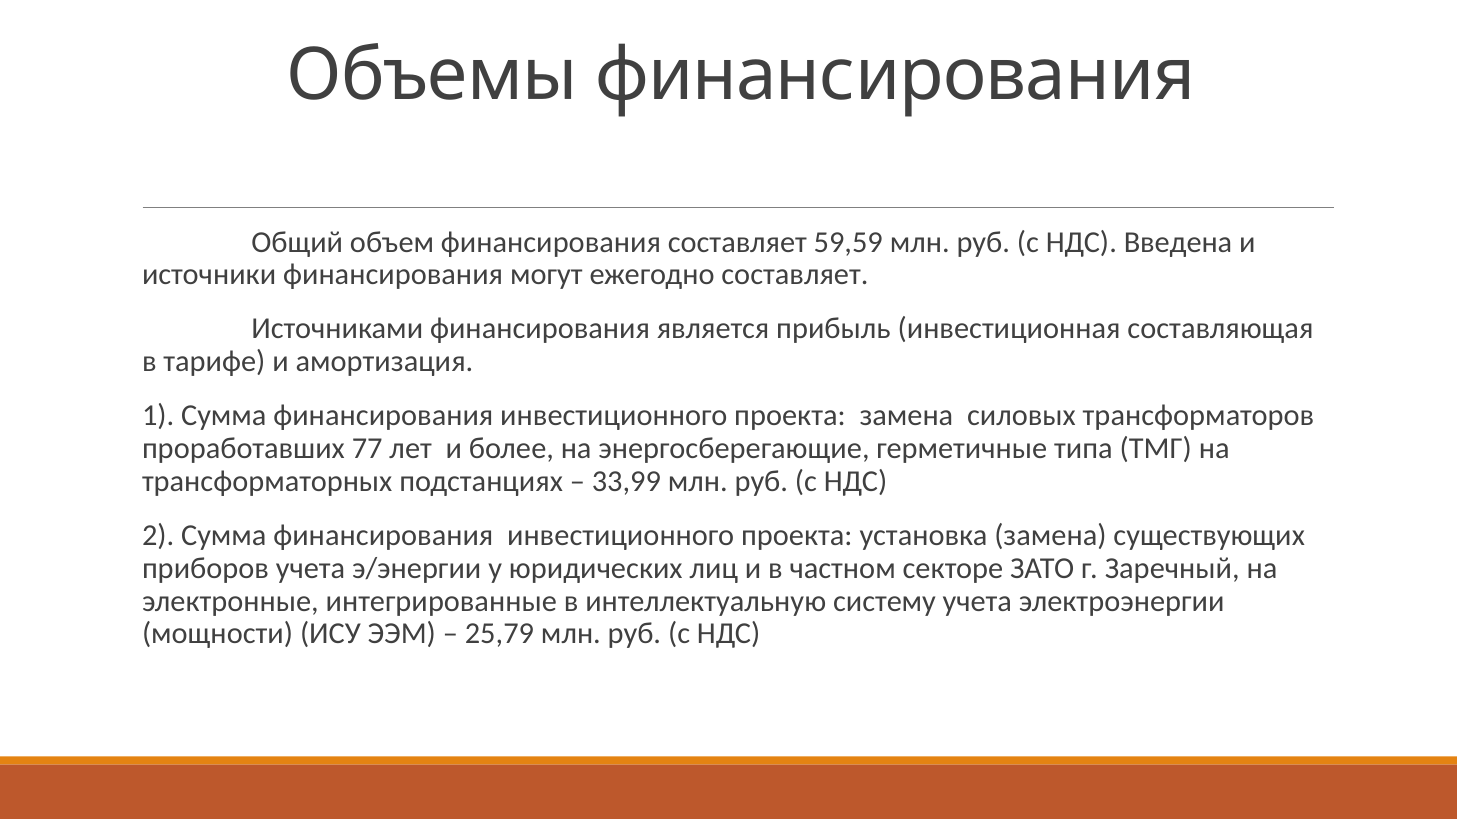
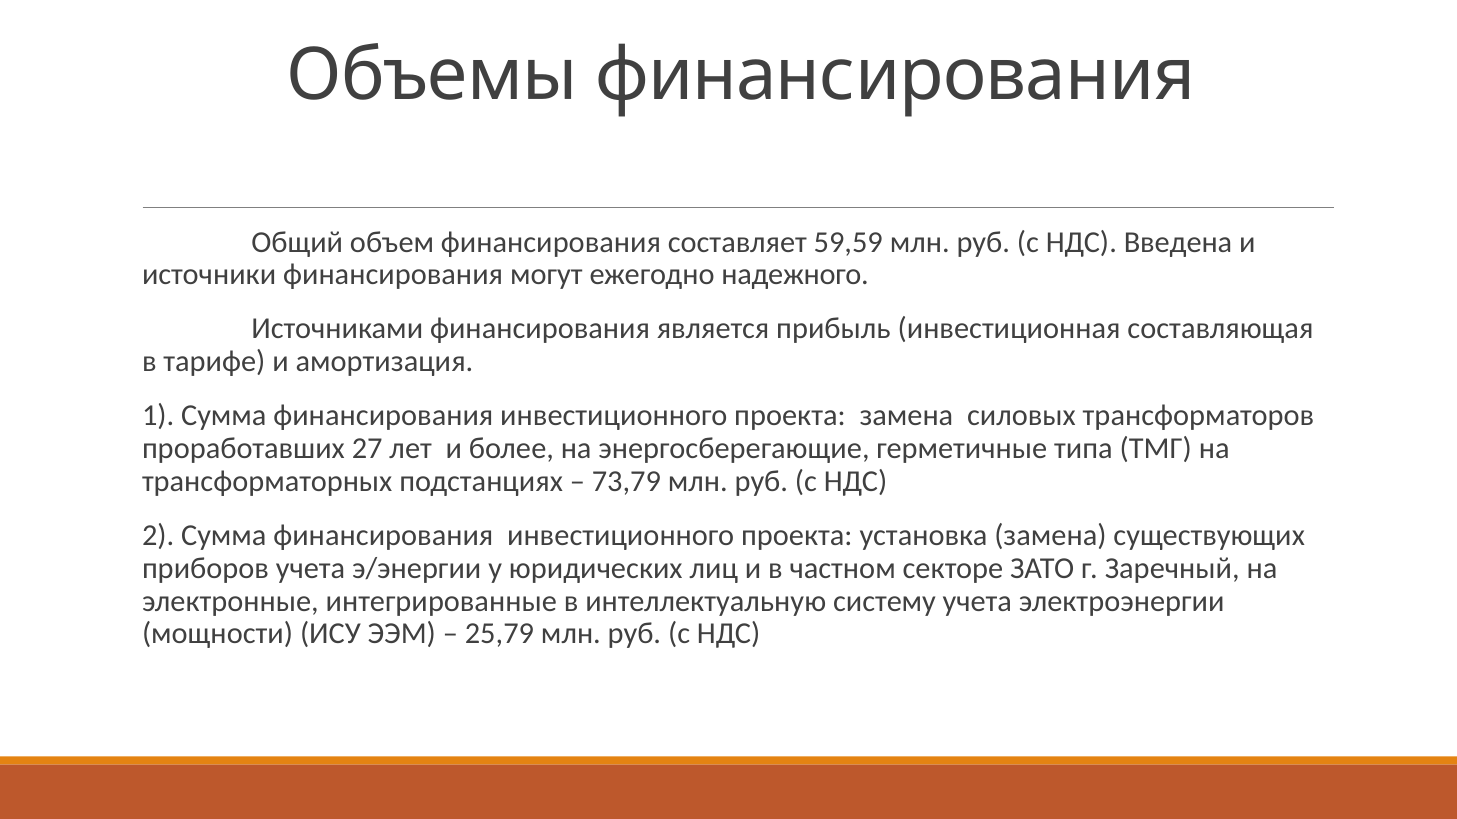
ежегодно составляет: составляет -> надежного (795, 275)
77: 77 -> 27 (367, 449)
33,99: 33,99 -> 73,79 (626, 482)
